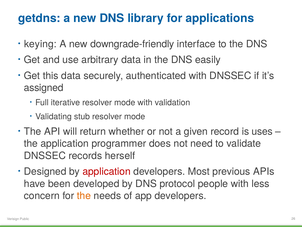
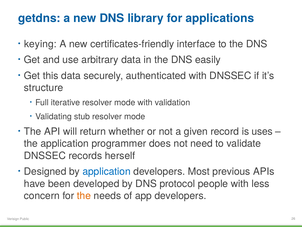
downgrade-friendly: downgrade-friendly -> certificates-friendly (132, 44)
assigned: assigned -> structure (44, 88)
application colour: red -> blue (107, 171)
